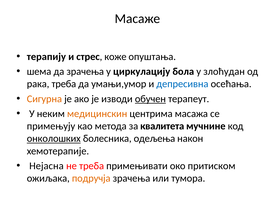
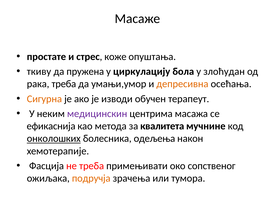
терапију: терапију -> простате (46, 56)
шема: шема -> ткиву (39, 71)
да зрачења: зрачења -> пружена (85, 71)
депресивна colour: blue -> orange (182, 84)
обучен underline: present -> none (150, 98)
медицинскин colour: orange -> purple (97, 113)
примењују: примењују -> ефикаснија (51, 126)
Нејасна: Нејасна -> Фасција (47, 165)
притиском: притиском -> сопственог (212, 165)
